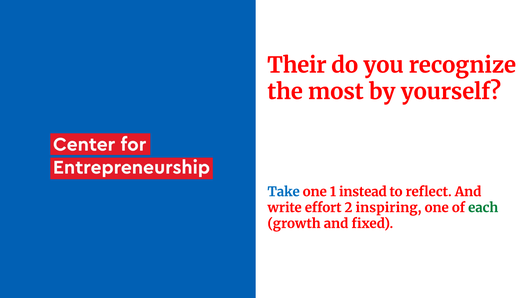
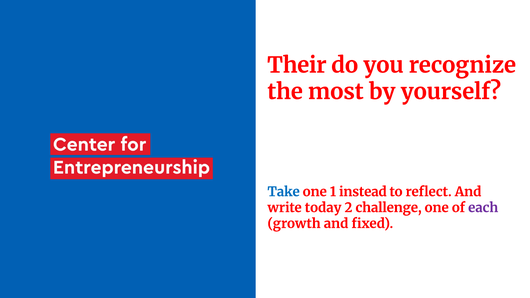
effort: effort -> today (323, 208)
inspiring: inspiring -> challenge (389, 208)
each colour: green -> purple (483, 208)
